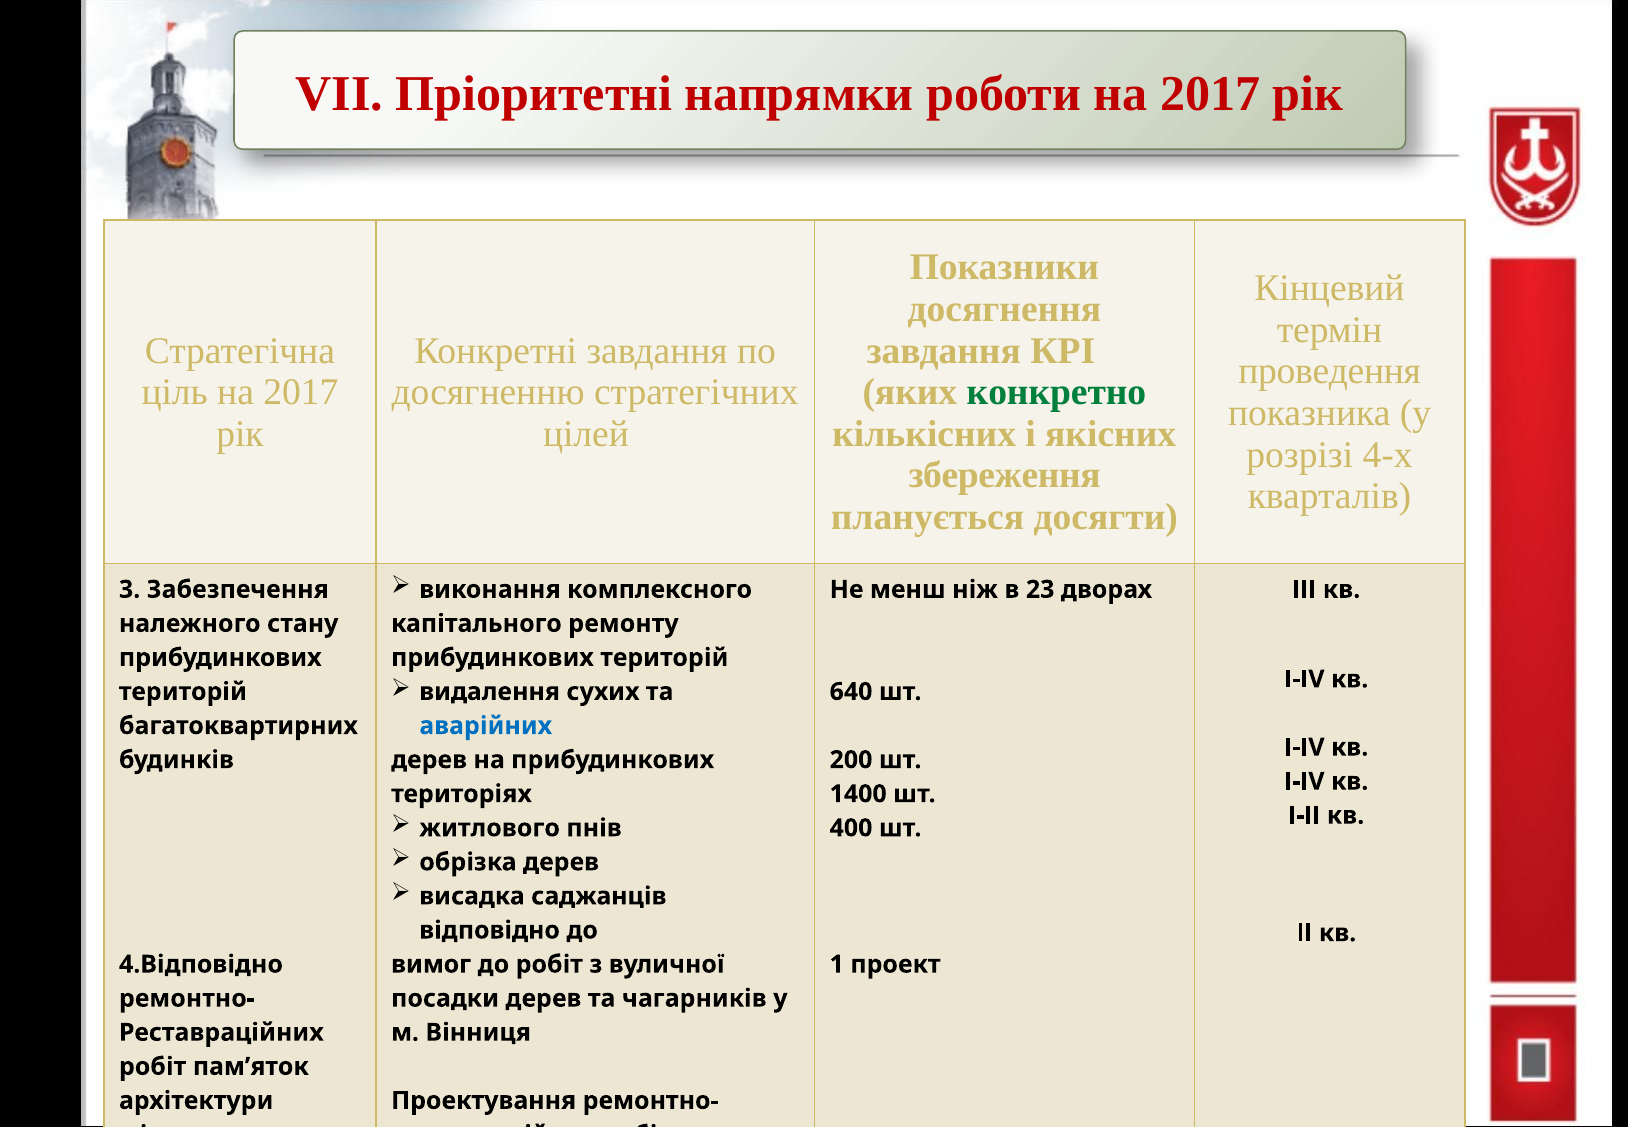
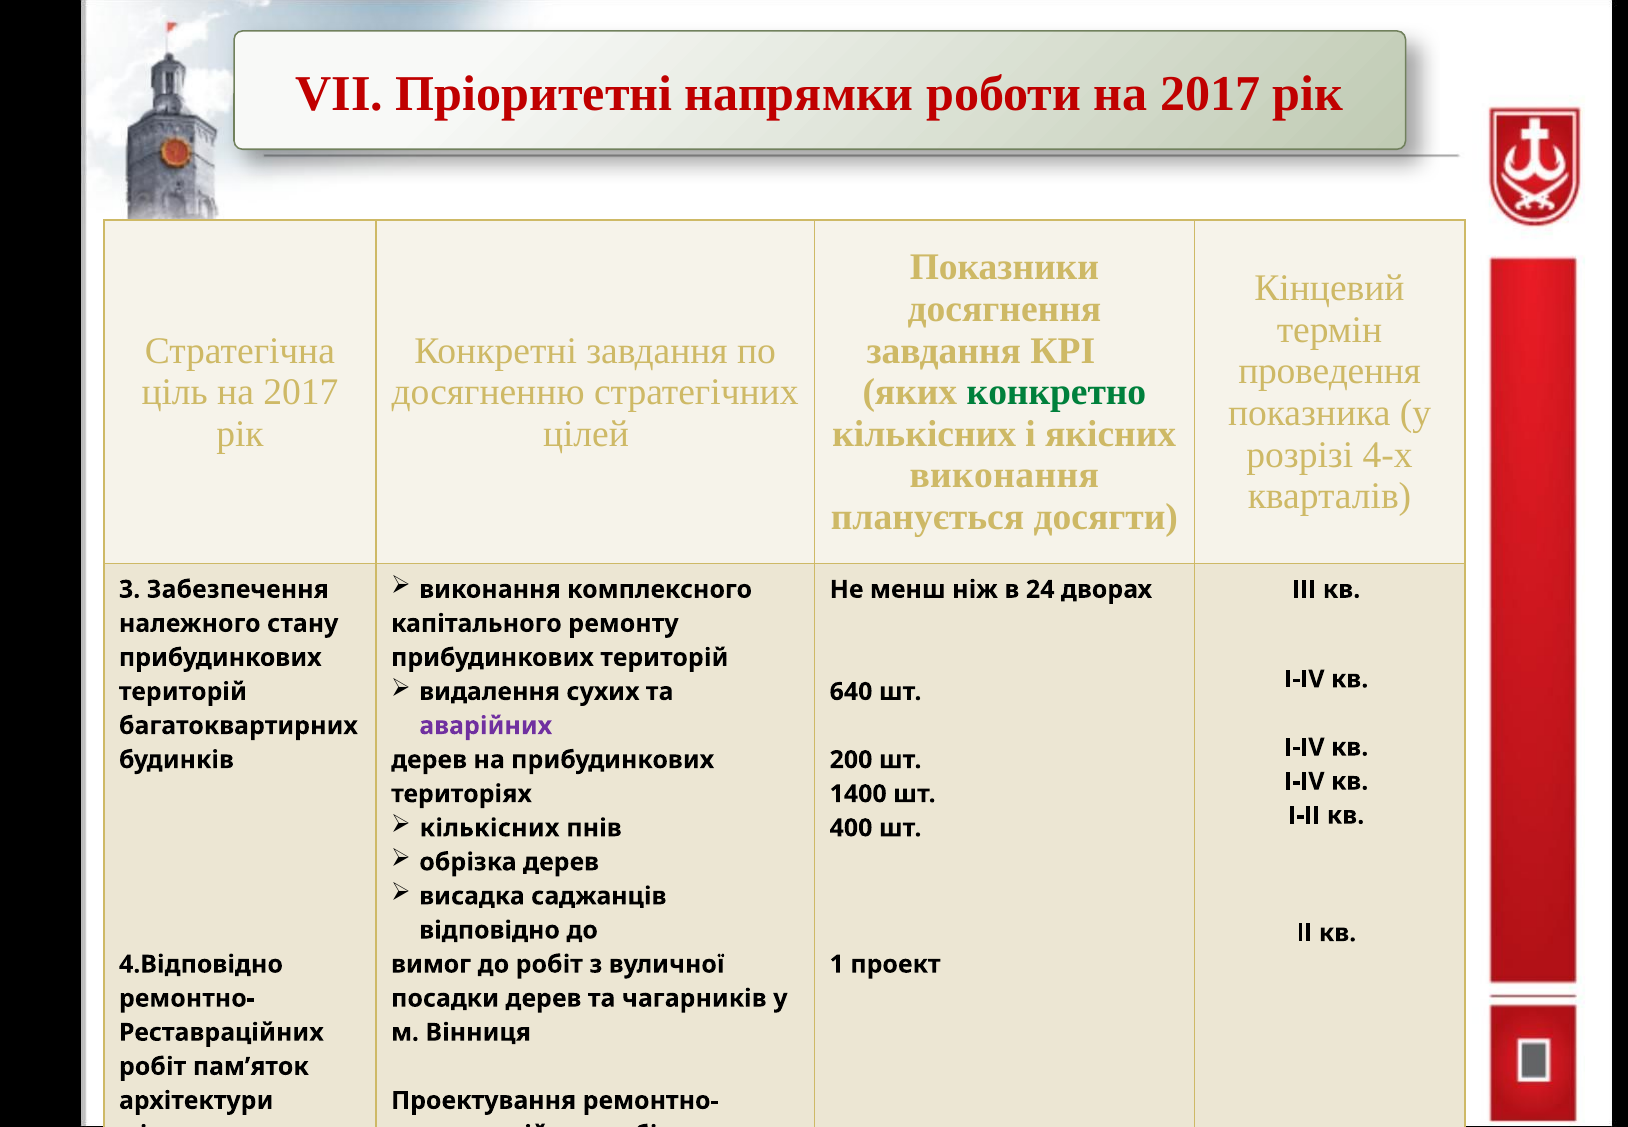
збереження: збереження -> виконання (1004, 475)
23: 23 -> 24 (1040, 590)
аварійних colour: blue -> purple (486, 726)
житлового: житлового -> кількісних (490, 828)
